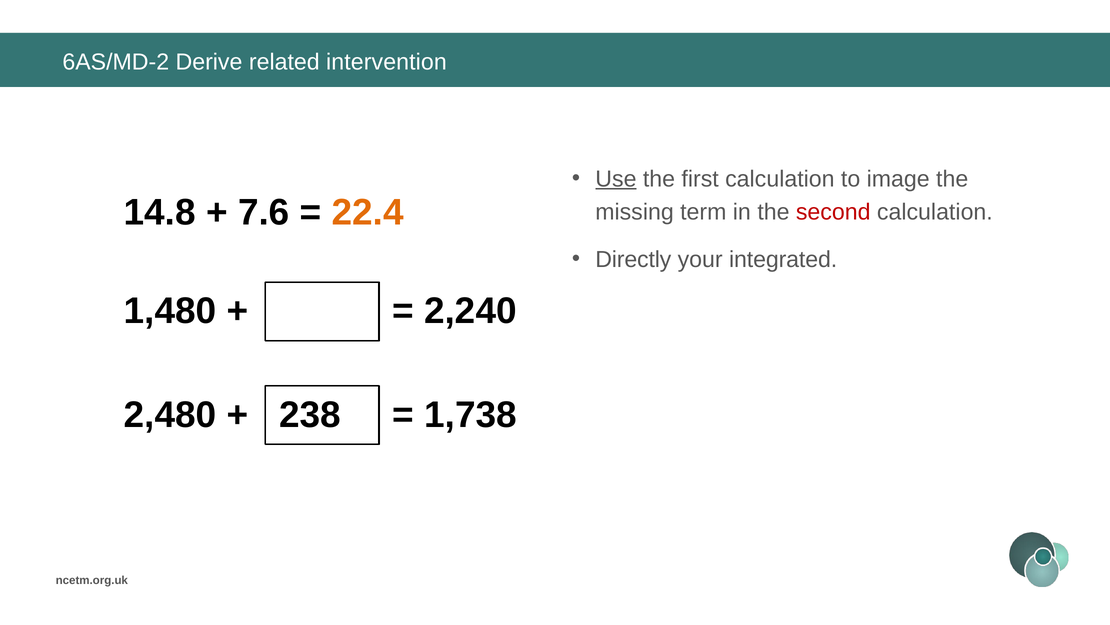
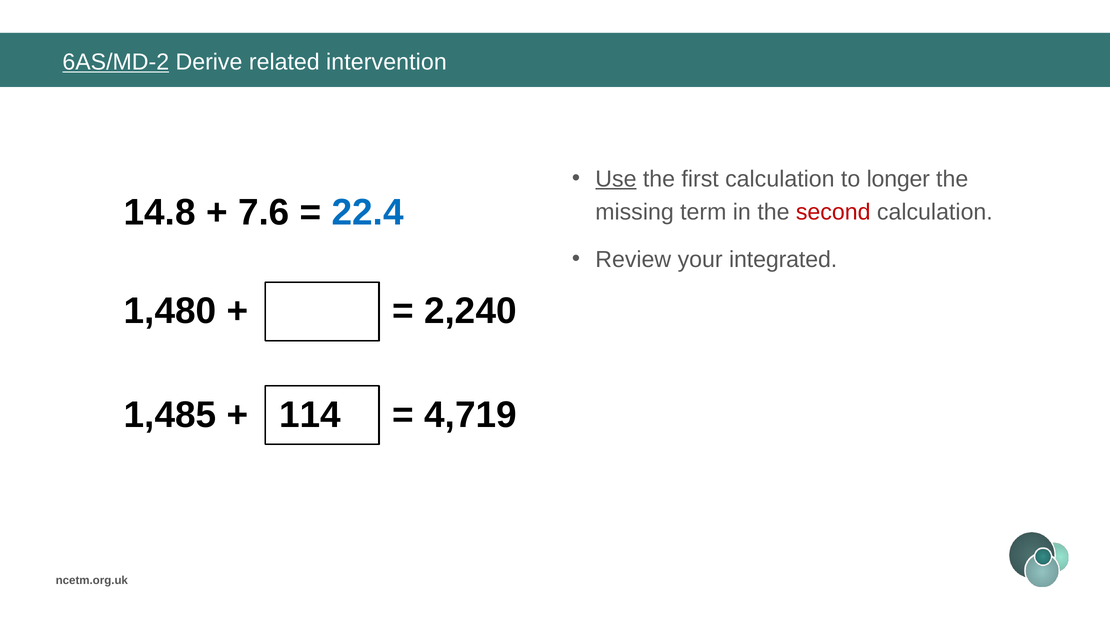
6AS/MD-2 underline: none -> present (116, 62)
image: image -> longer (898, 179)
22.4 colour: orange -> blue (368, 213)
Directly: Directly -> Review (633, 259)
2,480: 2,480 -> 1,485 (170, 414)
238: 238 -> 114 (310, 414)
1,738: 1,738 -> 4,719 (471, 414)
